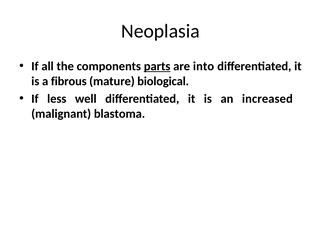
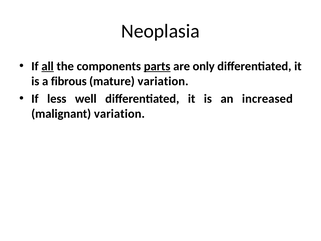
all underline: none -> present (48, 66)
into: into -> only (204, 66)
mature biological: biological -> variation (163, 81)
malignant blastoma: blastoma -> variation (119, 114)
